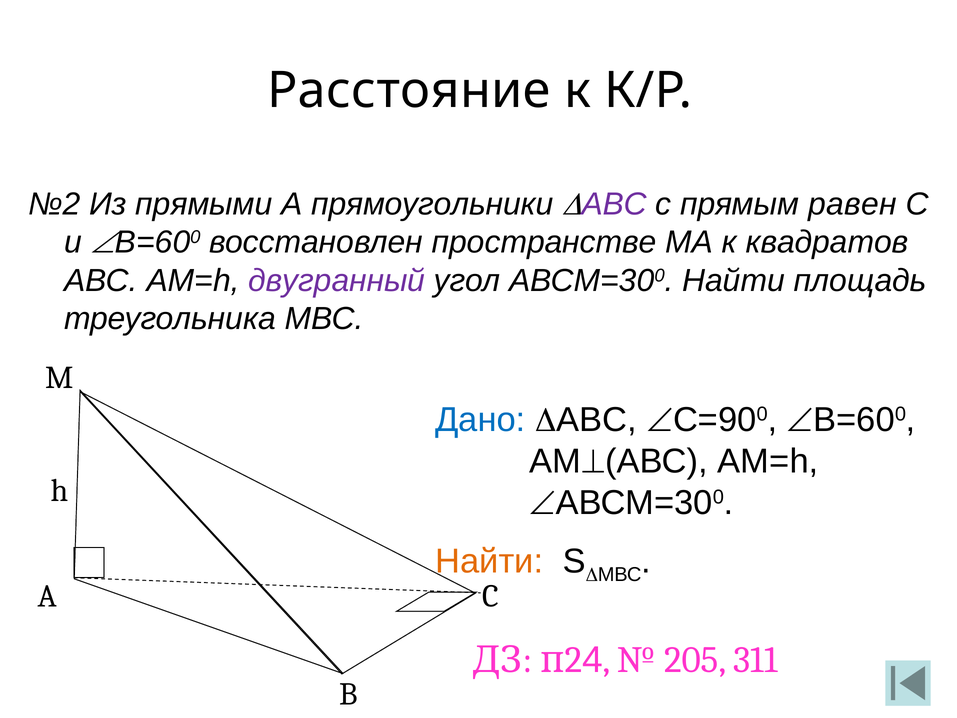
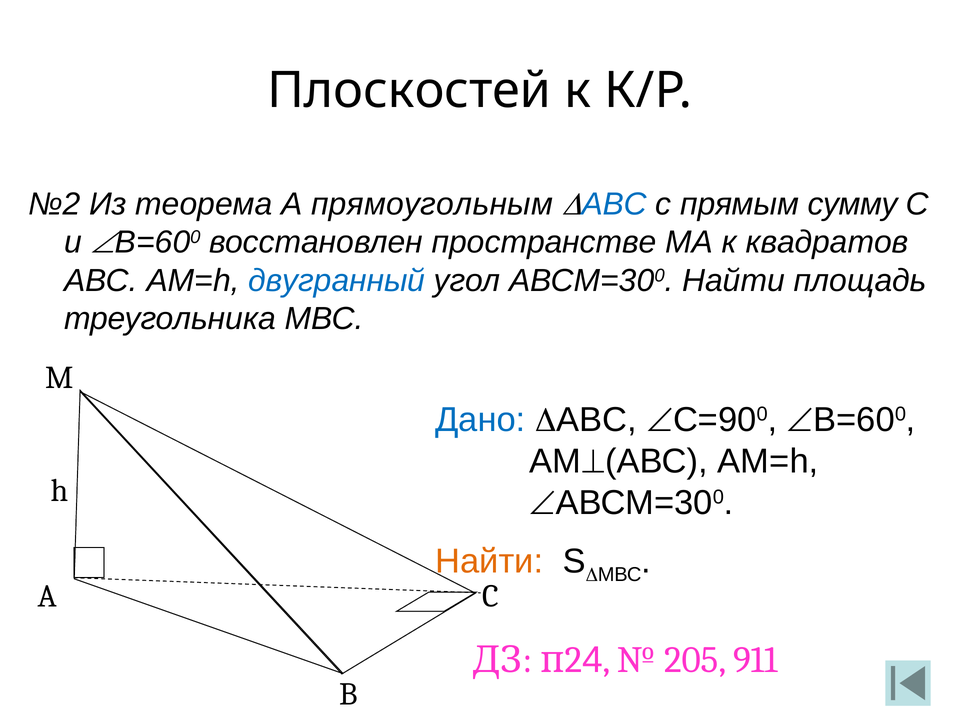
Расстояние: Расстояние -> Плоскостей (409, 91)
прямыми: прямыми -> теорема (204, 204)
прямоугольники: прямоугольники -> прямоугольным (432, 204)
АВС colour: purple -> blue (614, 204)
равен: равен -> сумму (853, 204)
двугранный colour: purple -> blue (337, 281)
311: 311 -> 911 (755, 660)
